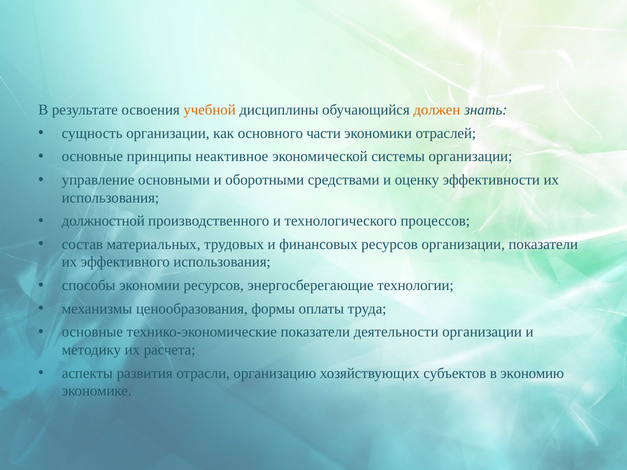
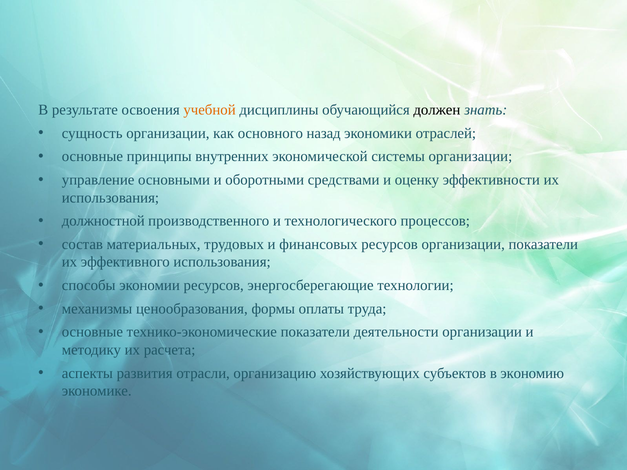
должен colour: orange -> black (437, 110)
части: части -> назад (324, 133)
неактивное: неактивное -> внутренних (232, 157)
